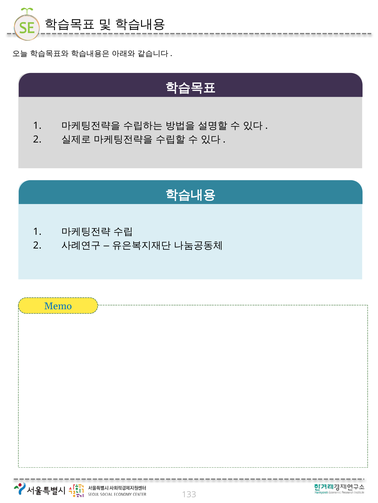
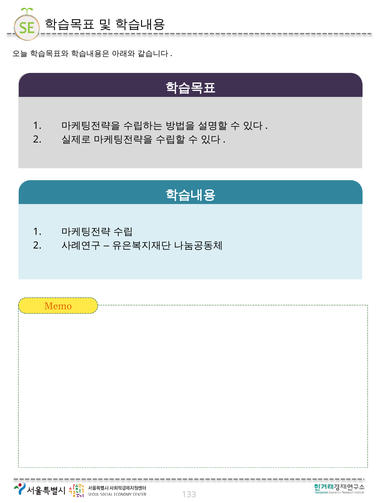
Memo colour: blue -> orange (58, 307)
